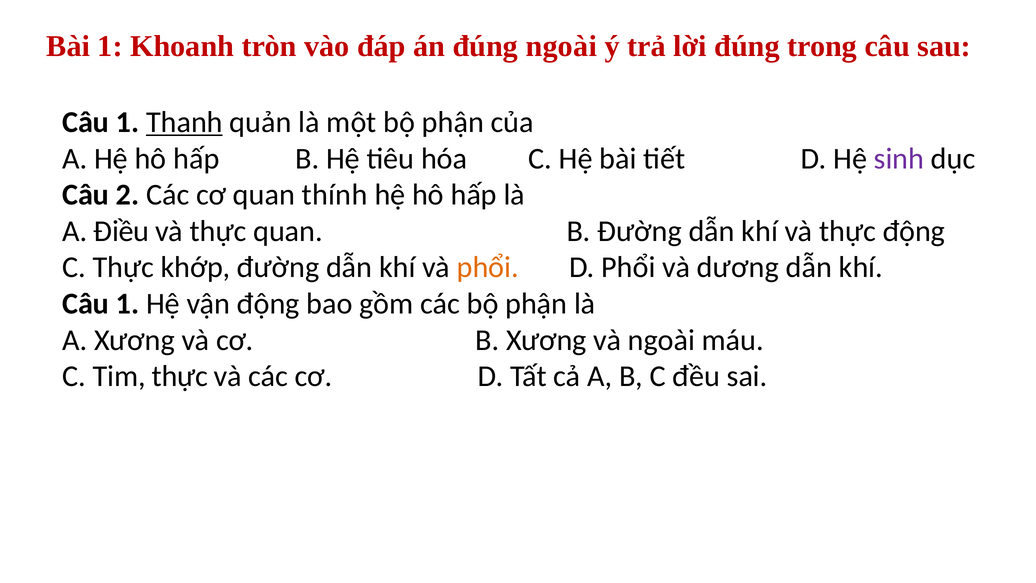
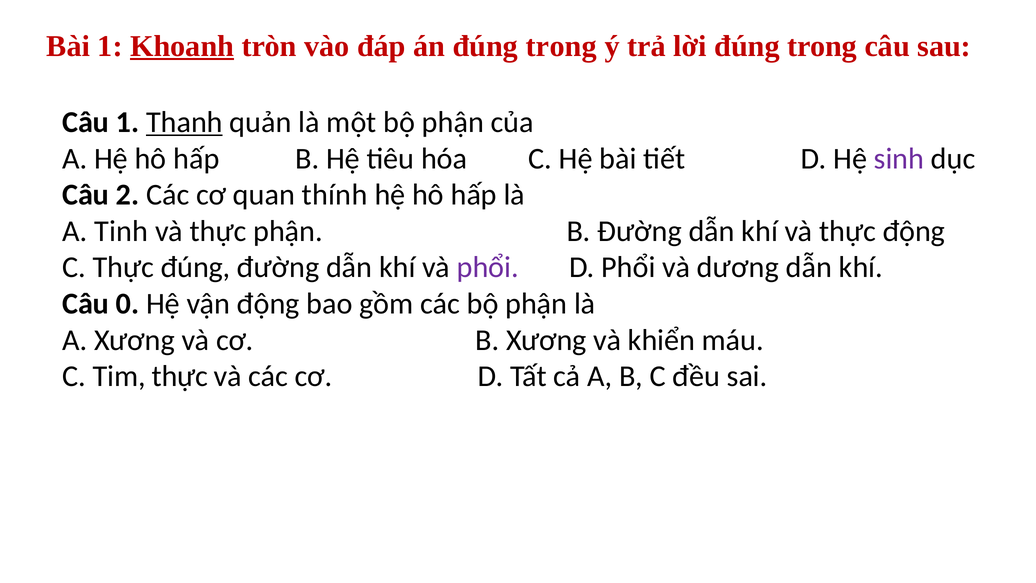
Khoanh underline: none -> present (182, 46)
án đúng ngoài: ngoài -> trong (561, 46)
Điều: Điều -> Tinh (121, 231)
thực quan: quan -> phận (288, 231)
Thực khớp: khớp -> đúng (196, 267)
phổi colour: orange -> purple (488, 267)
1: 1 -> 0 (128, 304)
và ngoài: ngoài -> khiển (662, 340)
